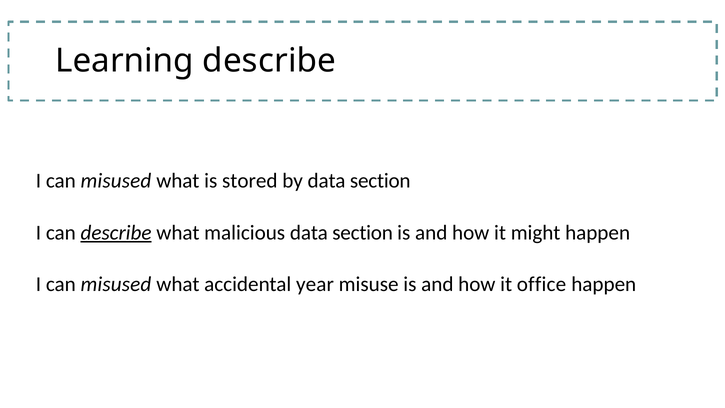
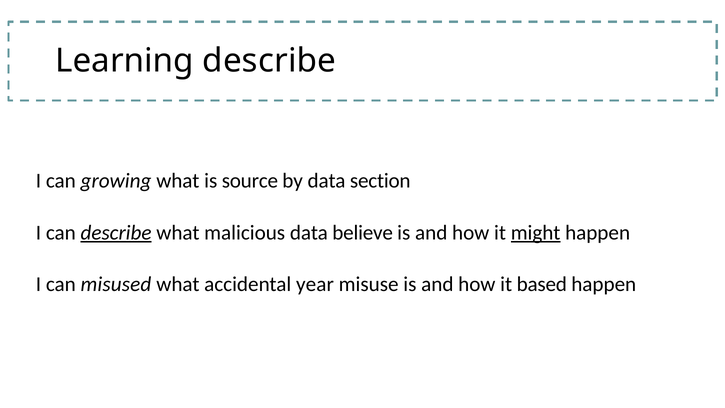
misused: misused -> growing (116, 181)
stored: stored -> source (250, 181)
malicious data section: section -> believe (363, 233)
might underline: none -> present (536, 233)
office: office -> based (542, 284)
